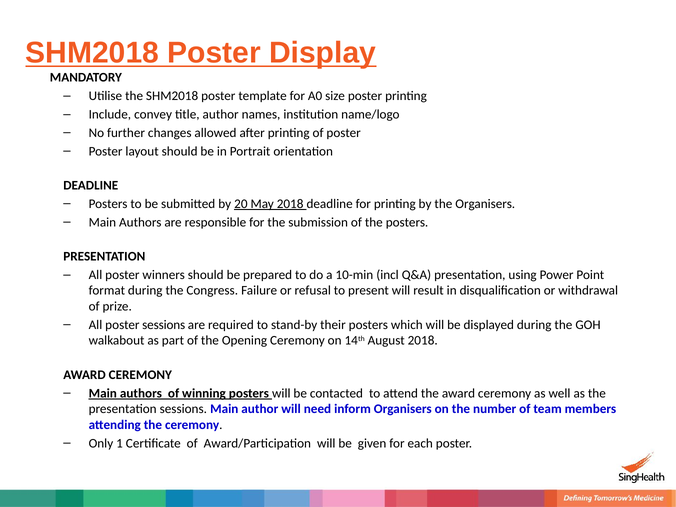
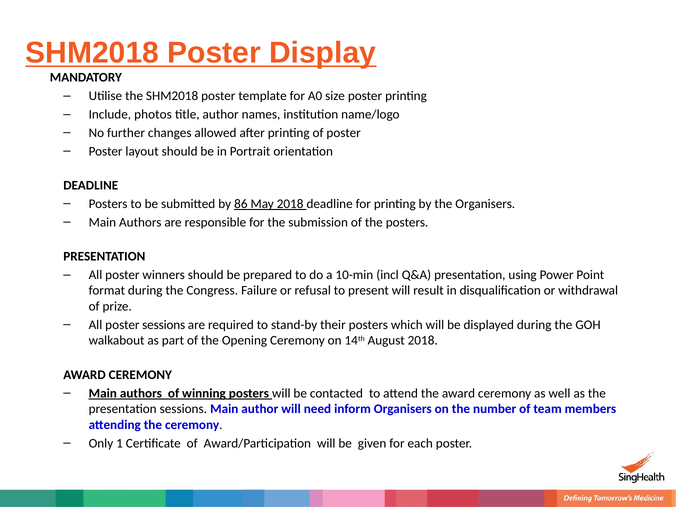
convey: convey -> photos (153, 114)
20: 20 -> 86 (241, 204)
